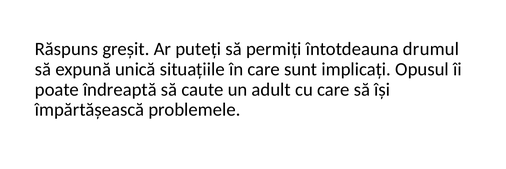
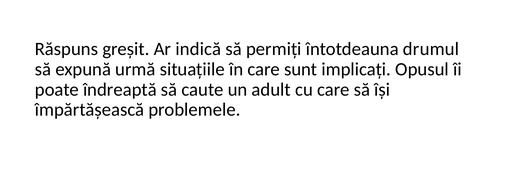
puteți: puteți -> indică (198, 49)
unică: unică -> urmă (135, 69)
